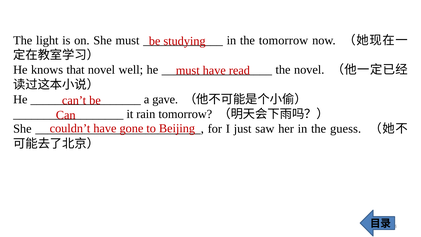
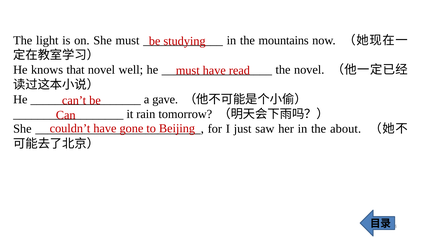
the tomorrow: tomorrow -> mountains (284, 40)
guess: guess -> about (346, 129)
